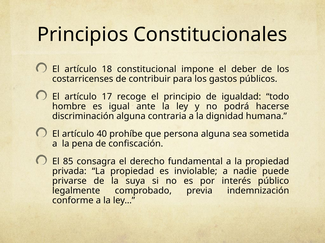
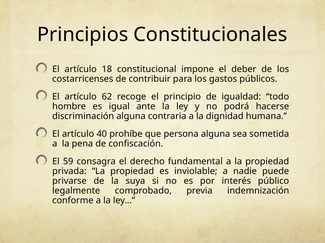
17: 17 -> 62 (107, 97)
85: 85 -> 59 (68, 162)
